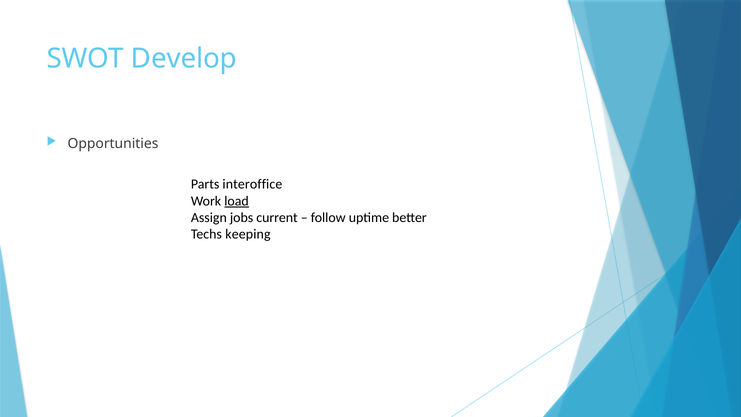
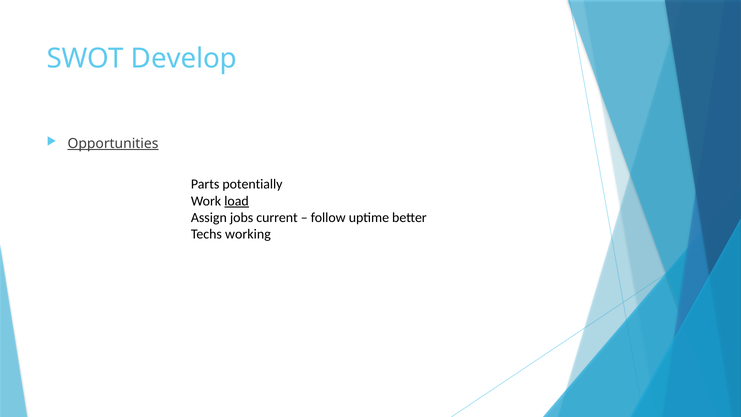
Opportunities underline: none -> present (113, 143)
interoffice: interoffice -> potentially (252, 184)
keeping: keeping -> working (248, 234)
